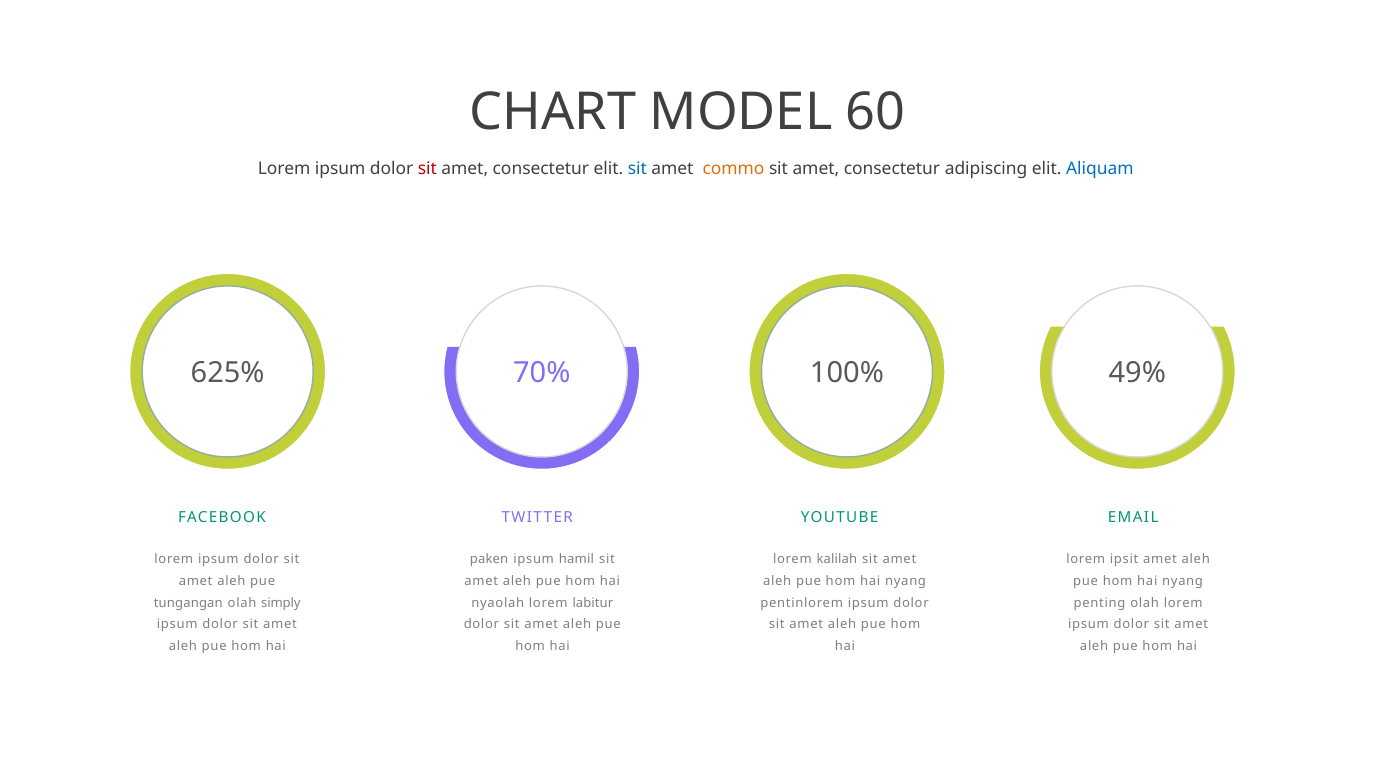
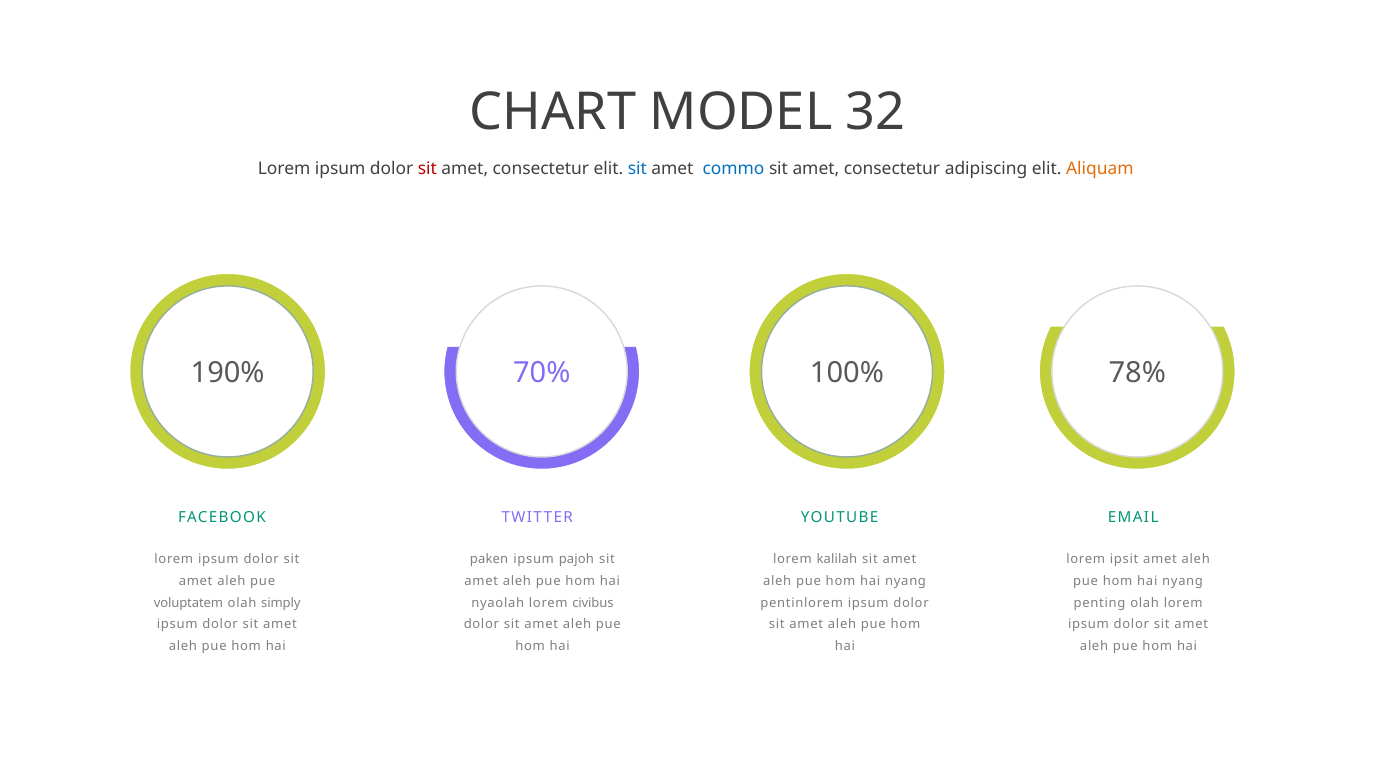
60: 60 -> 32 (876, 113)
commo colour: orange -> blue (734, 169)
Aliquam colour: blue -> orange (1100, 169)
625%: 625% -> 190% (228, 373)
49%: 49% -> 78% (1137, 373)
hamil: hamil -> pajoh (576, 559)
tungangan: tungangan -> voluptatem (188, 602)
labitur: labitur -> civibus (593, 602)
